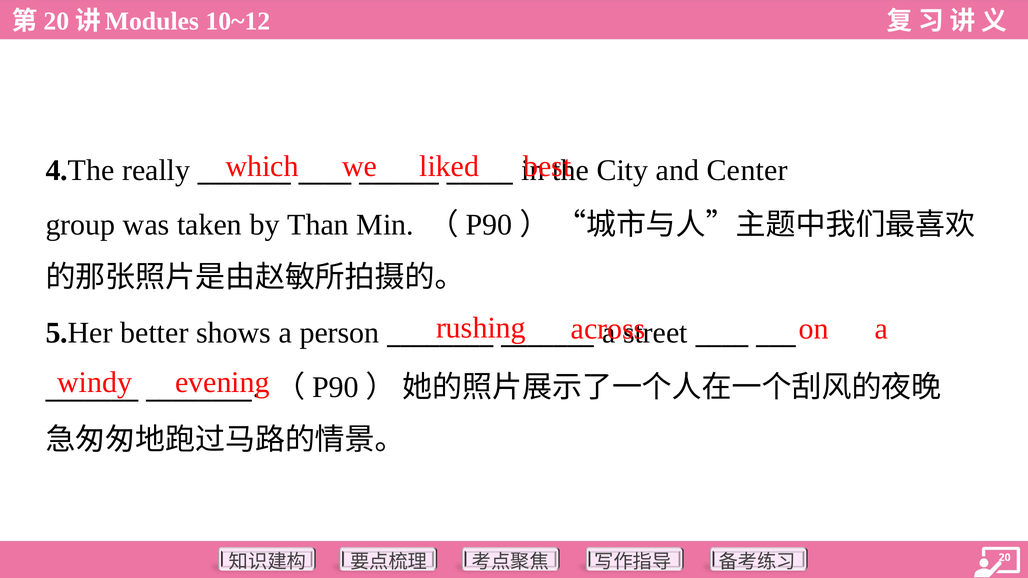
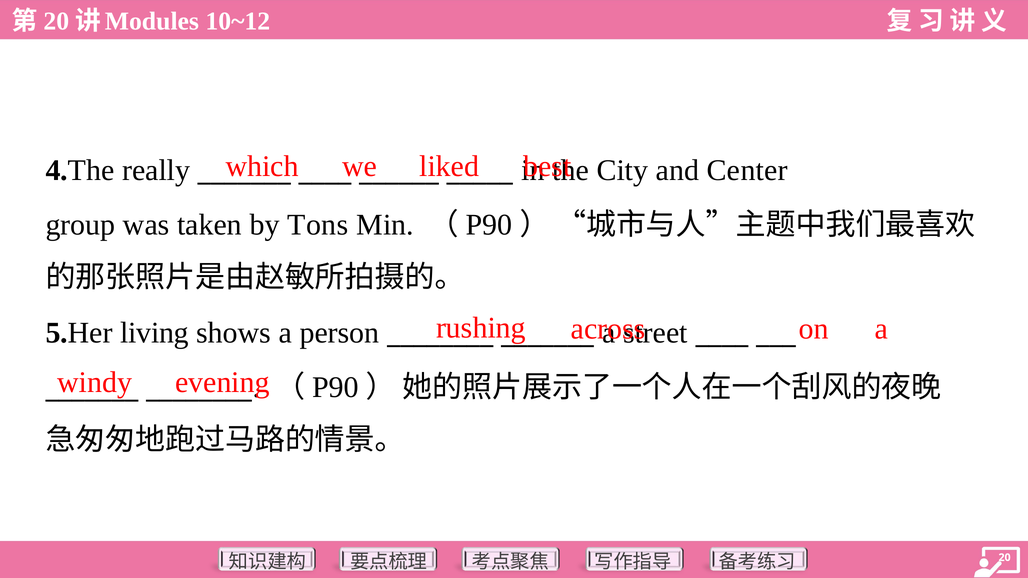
Than: Than -> Tons (318, 225)
better: better -> living (155, 333)
